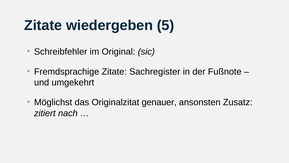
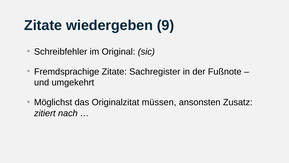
5: 5 -> 9 (166, 25)
genauer: genauer -> müssen (159, 102)
